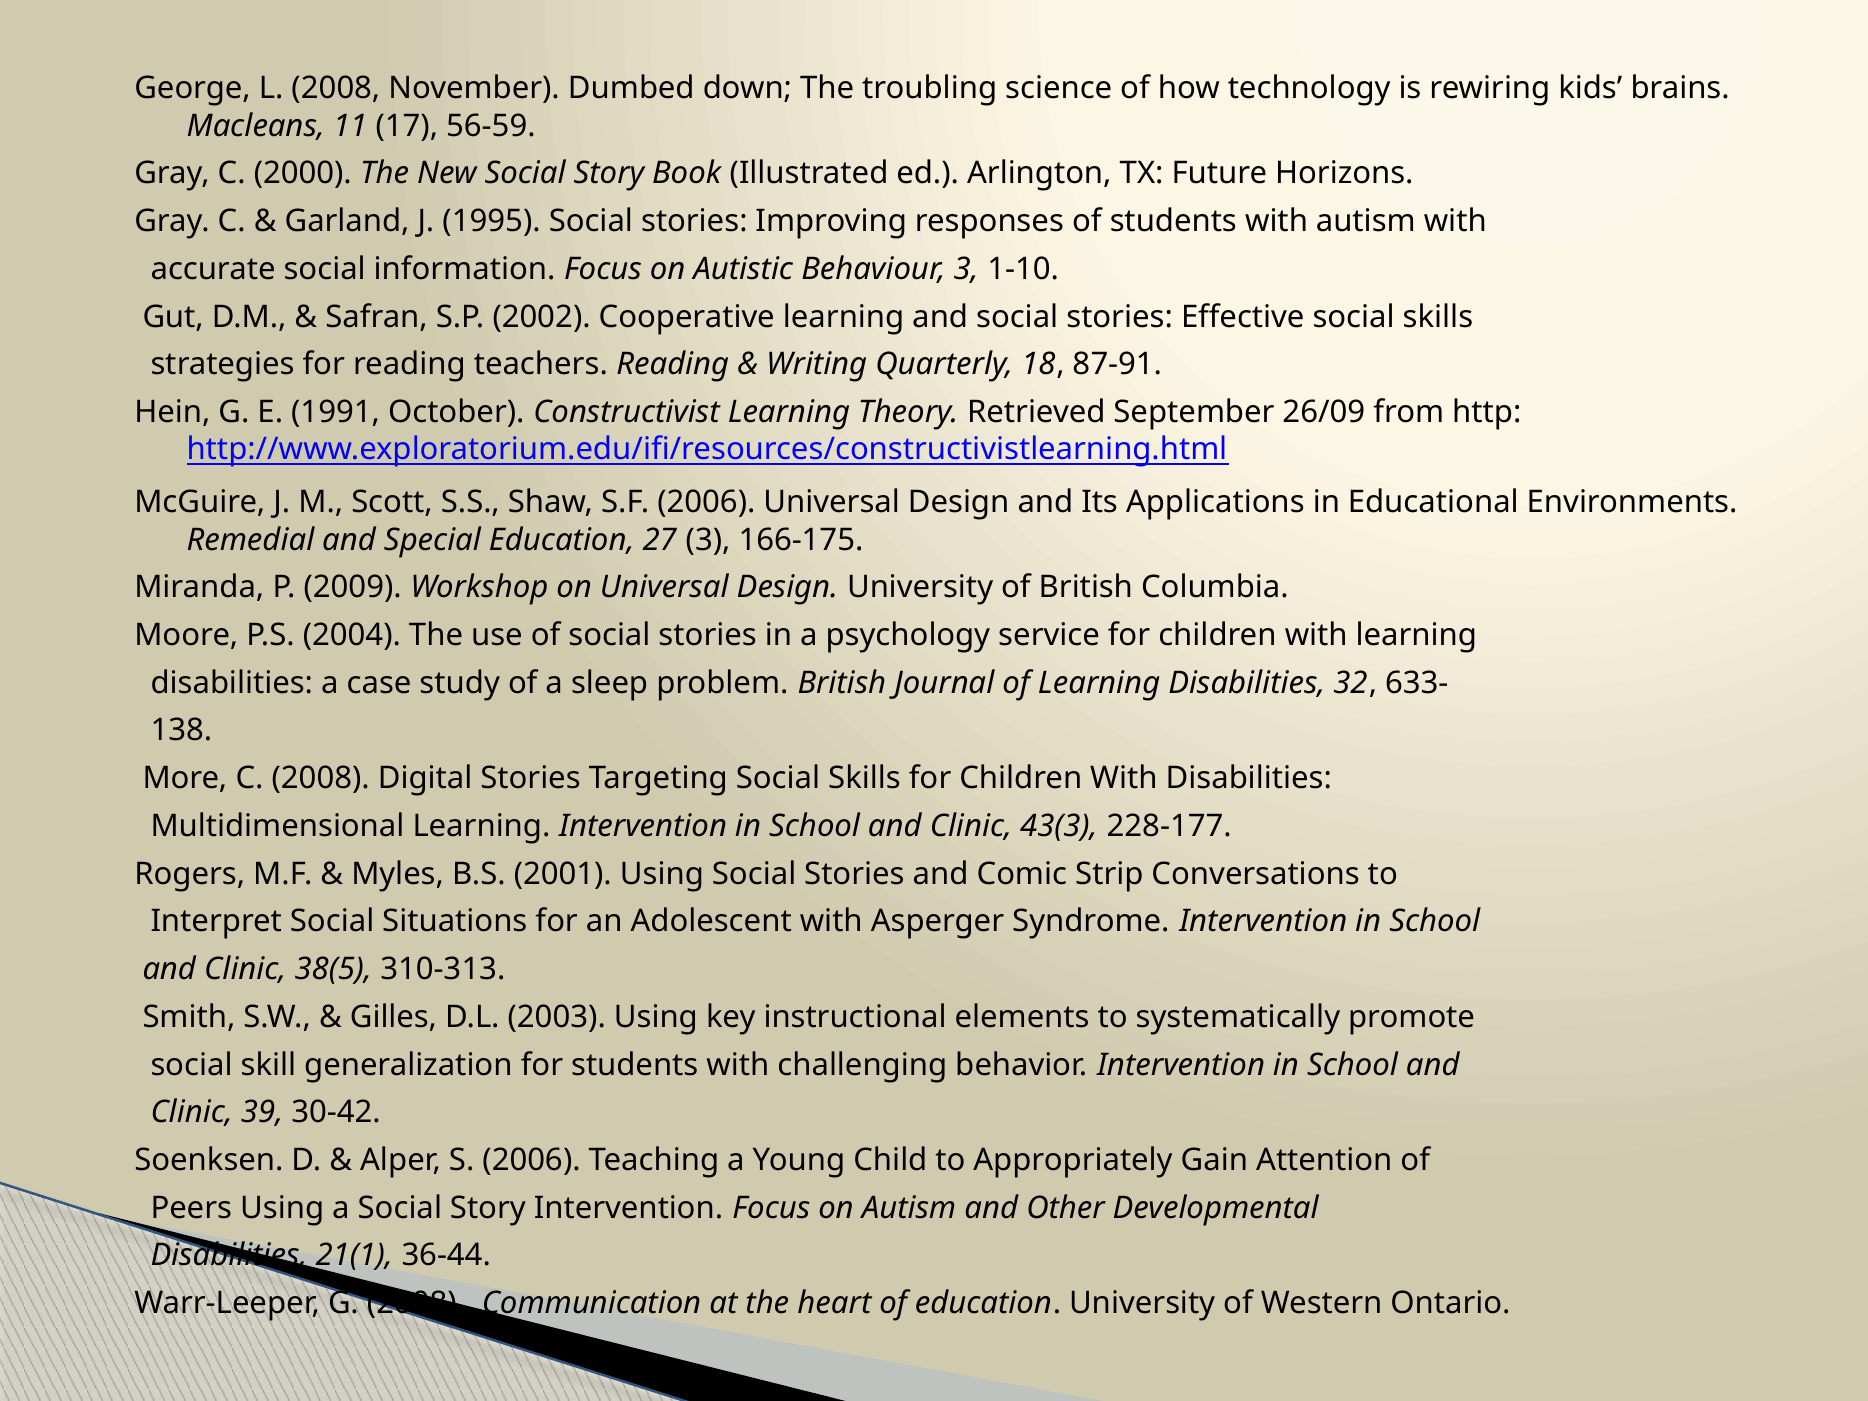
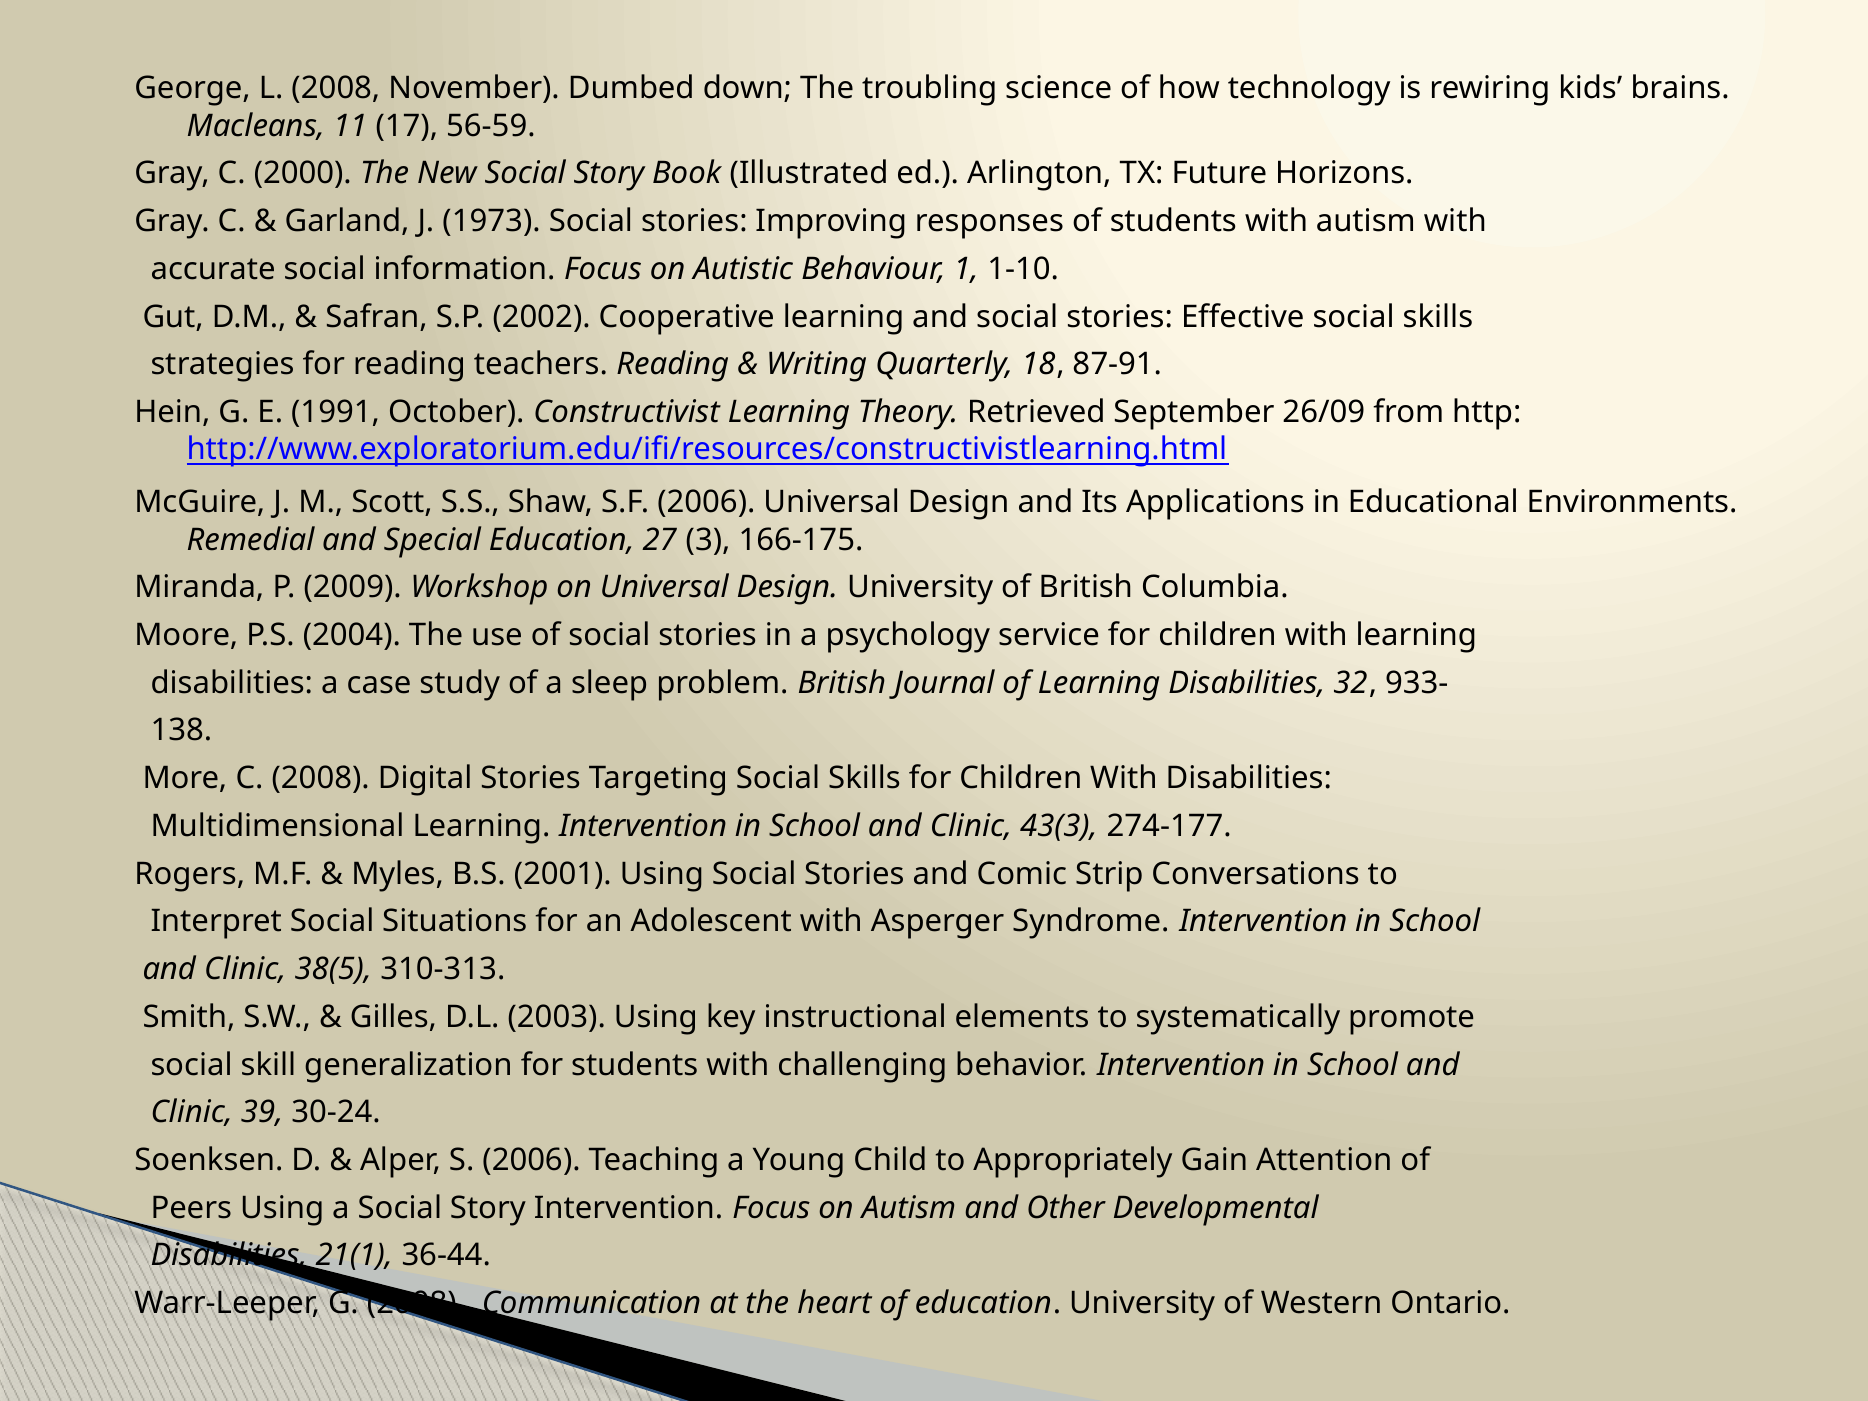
1995: 1995 -> 1973 (492, 221)
Behaviour 3: 3 -> 1 (966, 269)
633-: 633- -> 933- (1417, 683)
228-177: 228-177 -> 274-177 (1169, 826)
30-42: 30-42 -> 30-24 (336, 1113)
